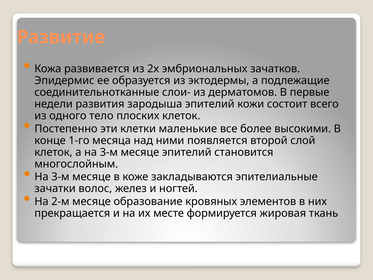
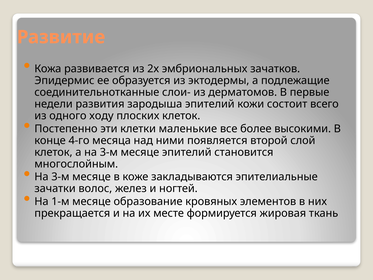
тело: тело -> ходу (101, 116)
1-го: 1-го -> 4-го (79, 140)
2-м: 2-м -> 1-м (60, 201)
